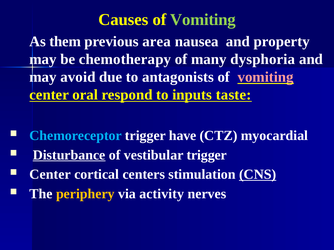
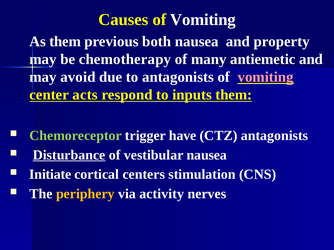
Vomiting colour: light green -> white (203, 20)
area: area -> both (157, 42)
dysphoria: dysphoria -> antiemetic (263, 59)
oral: oral -> acts (85, 95)
inputs taste: taste -> them (234, 95)
Chemoreceptor colour: light blue -> light green (76, 136)
CTZ myocardial: myocardial -> antagonists (275, 136)
vestibular trigger: trigger -> nausea (207, 155)
Center: Center -> Initiate (50, 175)
CNS underline: present -> none (258, 175)
